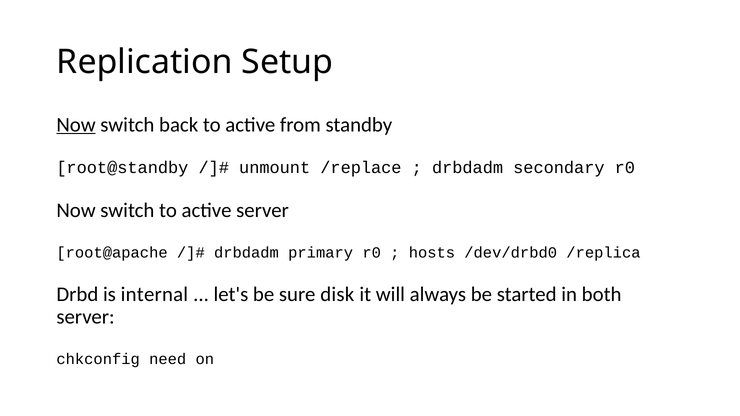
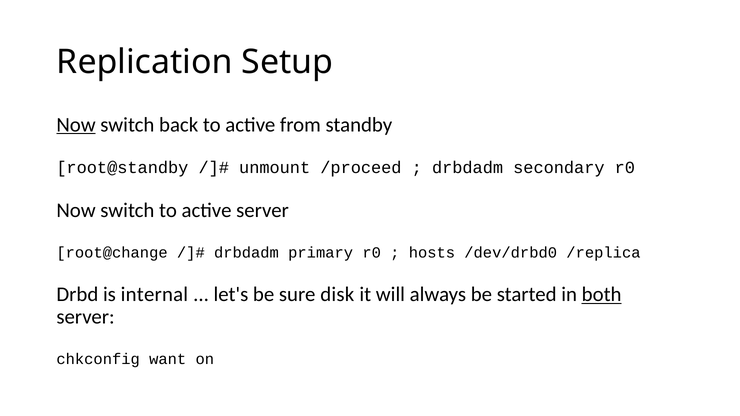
/replace: /replace -> /proceed (361, 168)
root@apache: root@apache -> root@change (112, 253)
both underline: none -> present (602, 295)
need: need -> want (168, 359)
